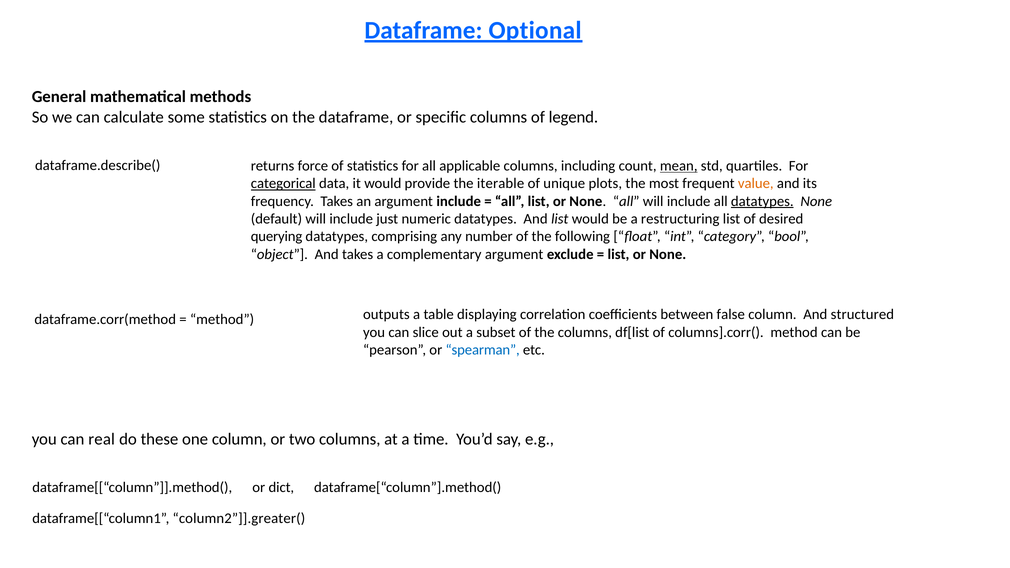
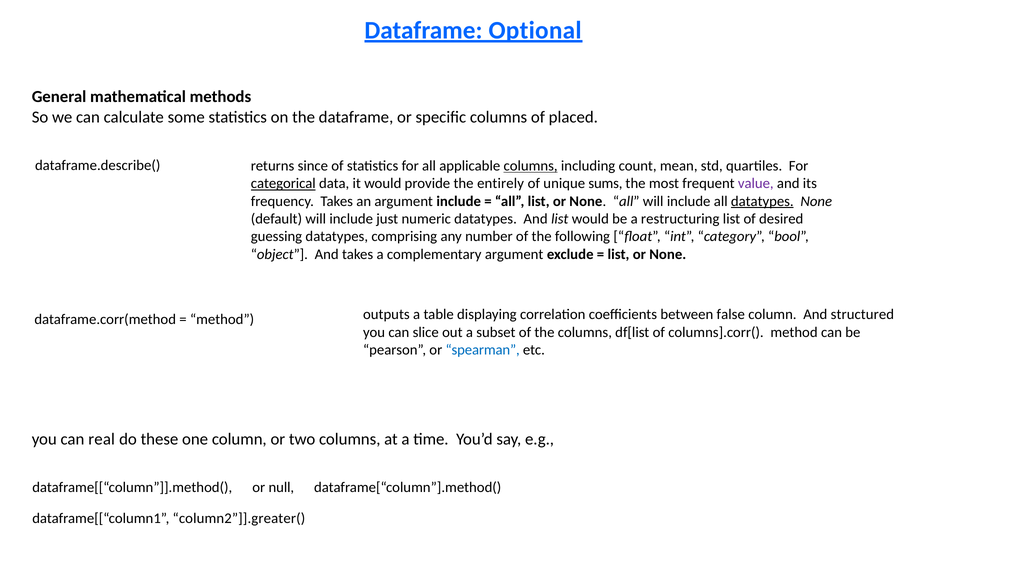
legend: legend -> placed (573, 117)
force: force -> since (313, 166)
columns underline: none -> present (531, 166)
mean underline: present -> none (679, 166)
iterable: iterable -> entirely (501, 184)
plots: plots -> sums (605, 184)
value colour: orange -> purple (756, 184)
querying: querying -> guessing (276, 237)
dict: dict -> null (281, 487)
